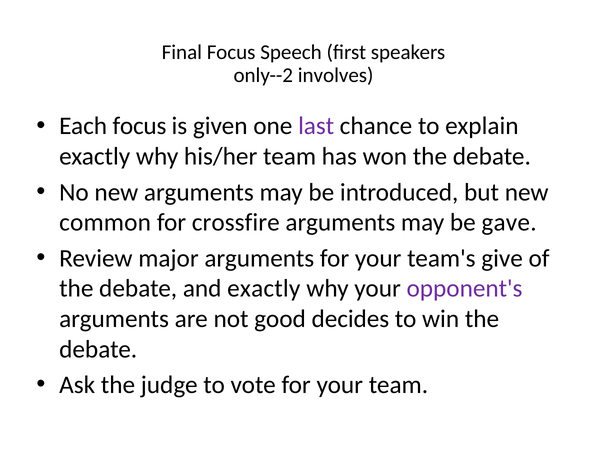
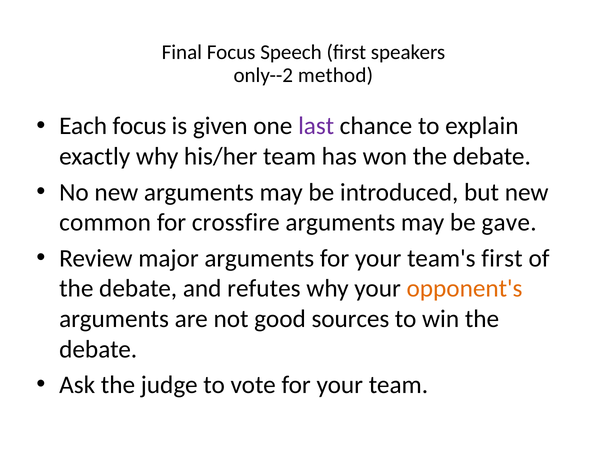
involves: involves -> method (335, 75)
team's give: give -> first (502, 258)
and exactly: exactly -> refutes (264, 289)
opponent's colour: purple -> orange (465, 289)
decides: decides -> sources (350, 319)
